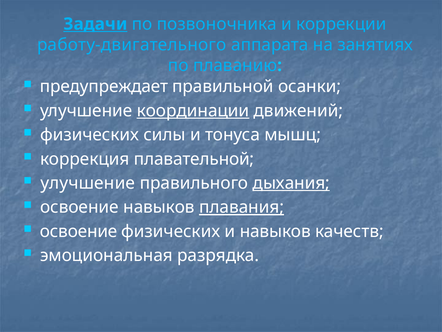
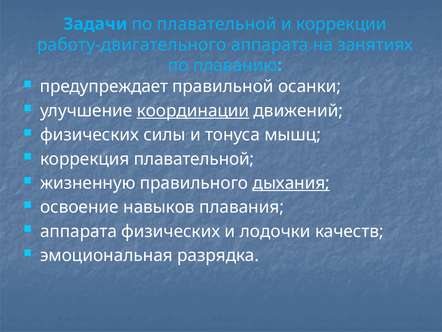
Задачи underline: present -> none (95, 24)
по позвоночника: позвоночника -> плавательной (217, 24)
улучшение: улучшение -> жизненную (88, 183)
плавания underline: present -> none (242, 207)
освоение: освоение -> аппарата (79, 231)
и навыков: навыков -> лодочки (275, 231)
